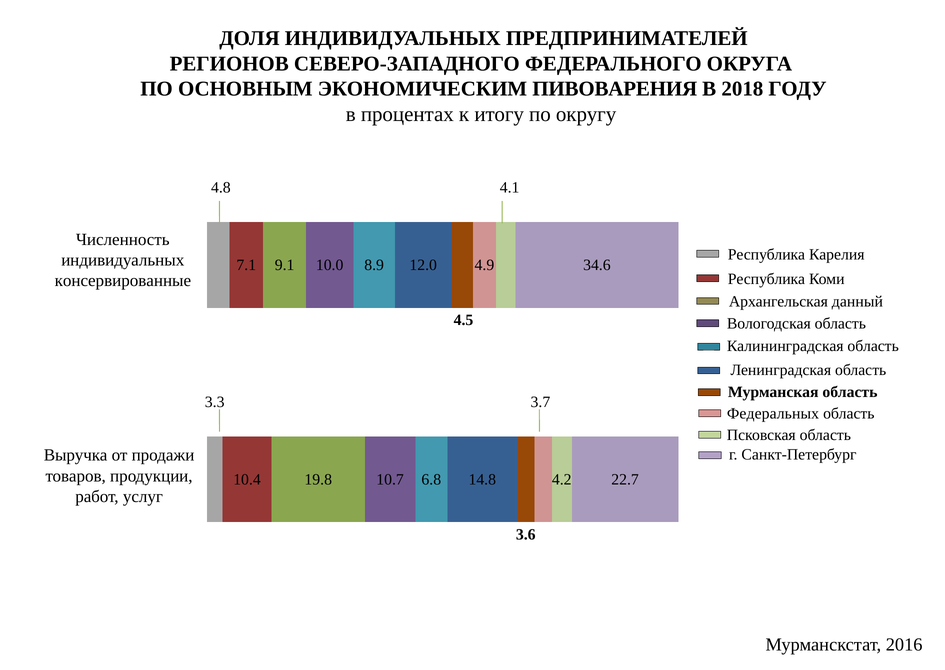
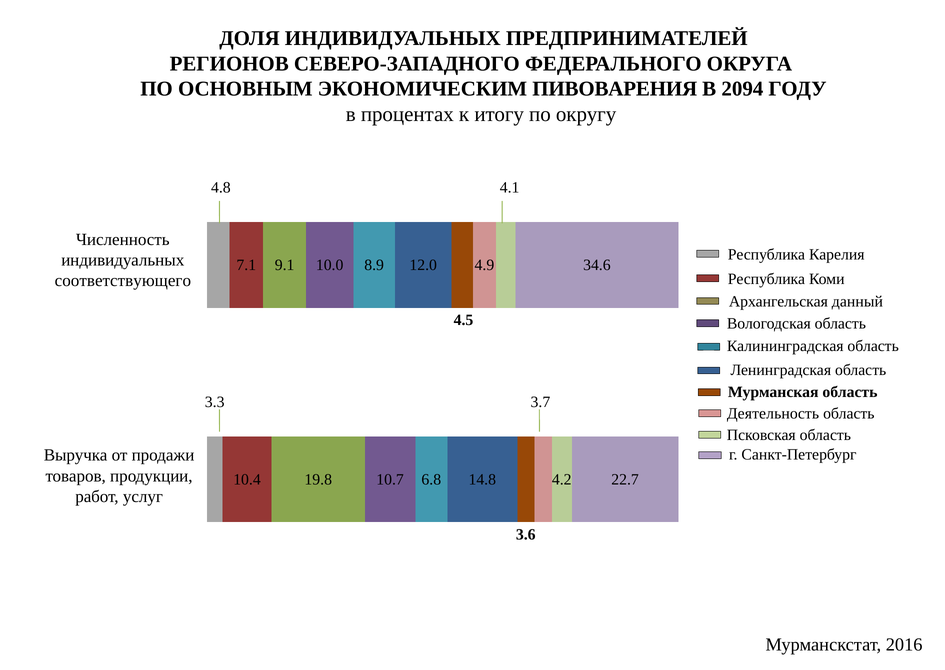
2018: 2018 -> 2094 (742, 89)
консервированные: консервированные -> соответствующего (123, 280)
Федеральных: Федеральных -> Деятельность (773, 414)
